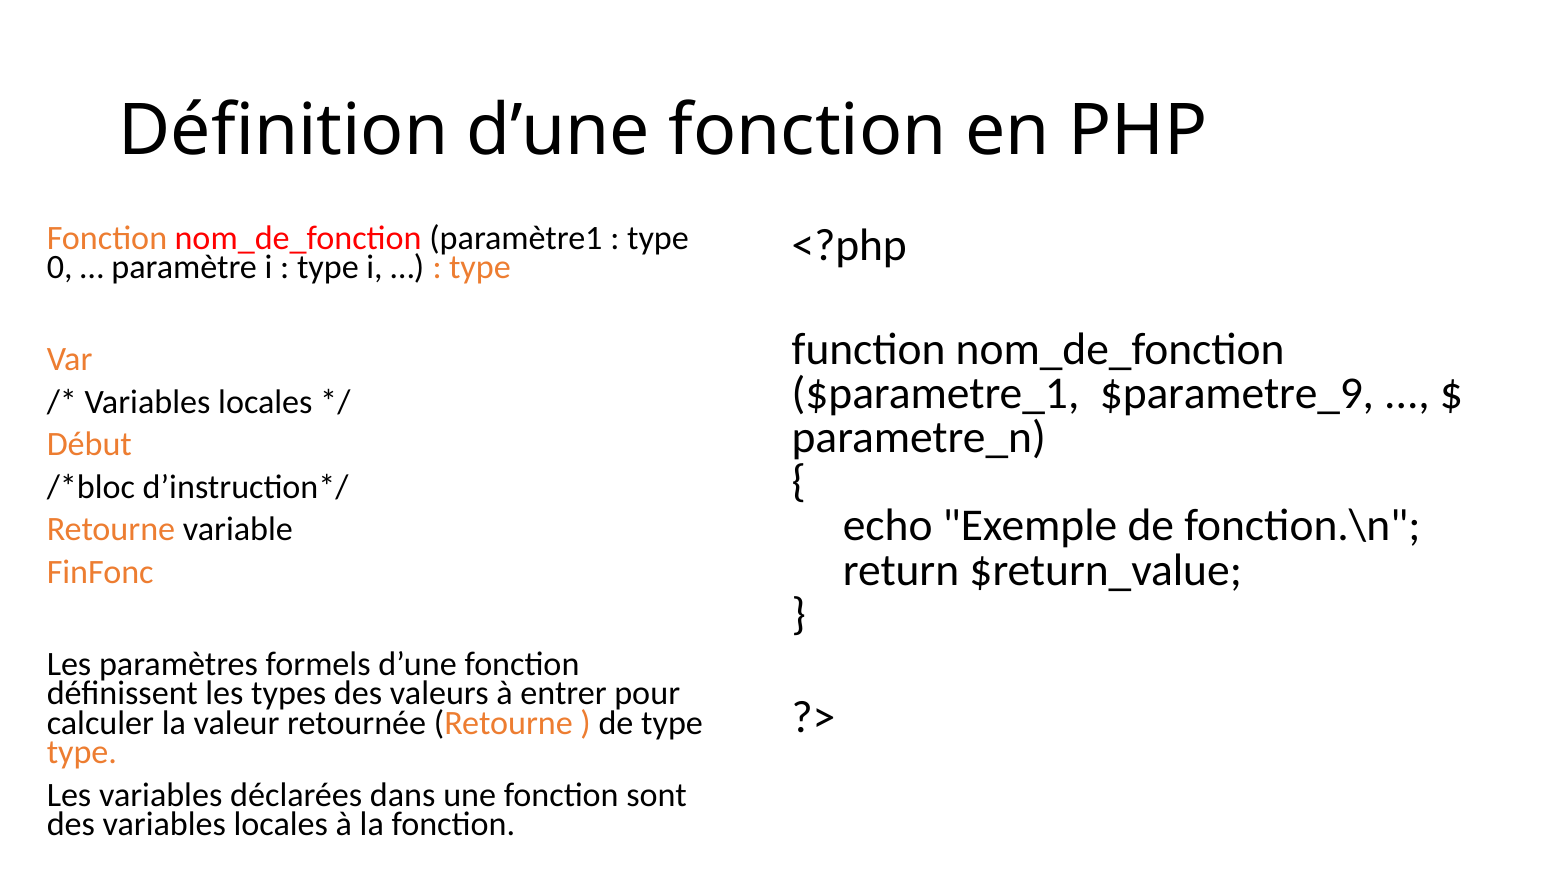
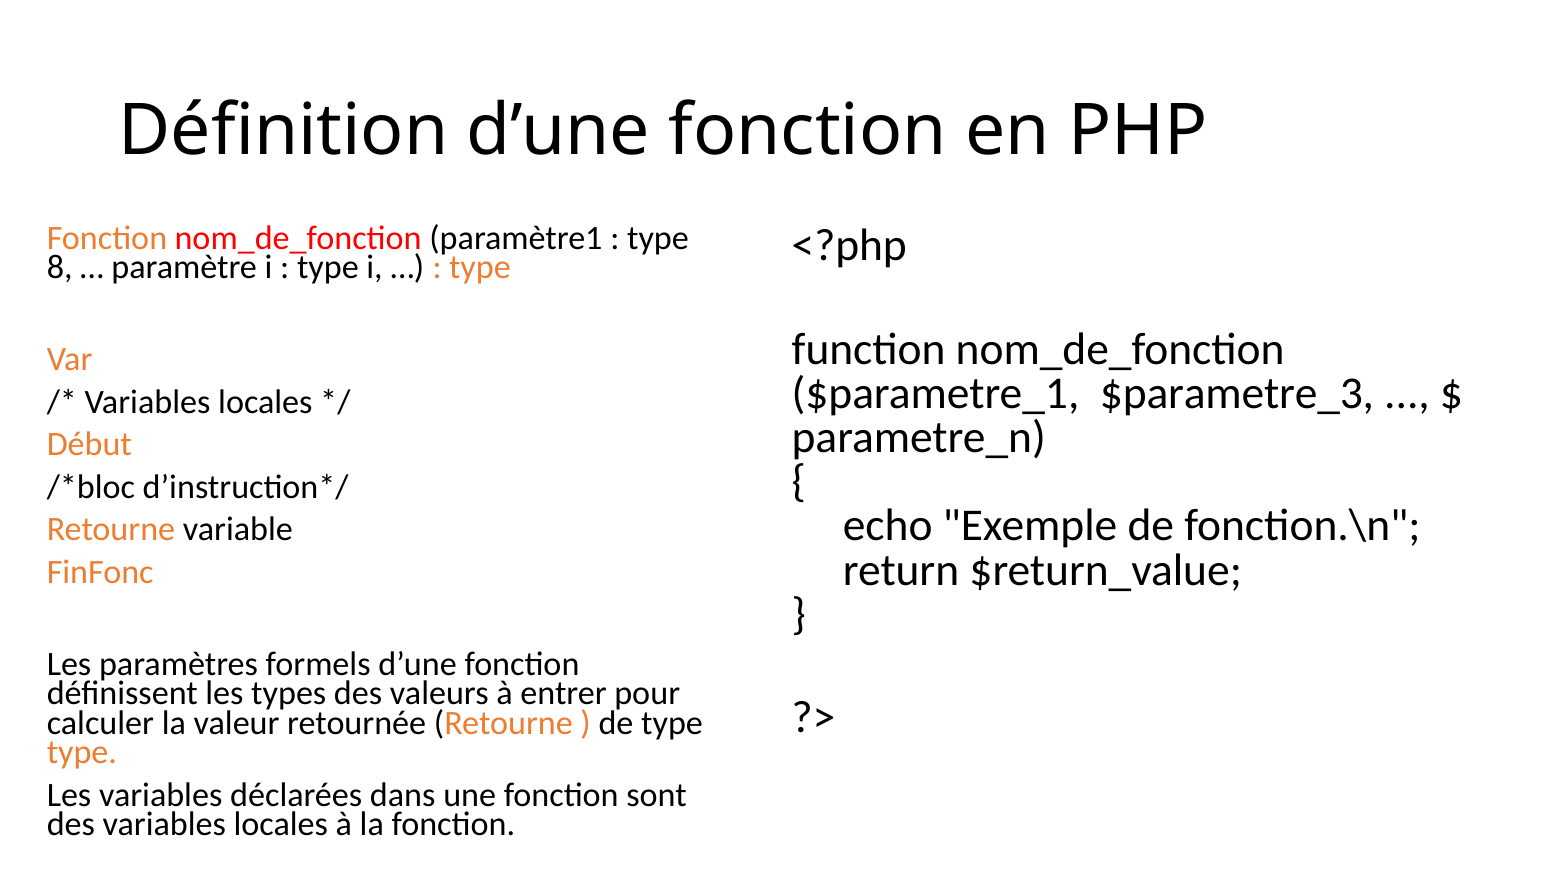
0: 0 -> 8 (60, 267)
$parametre_9: $parametre_9 -> $parametre_3 (1237, 393)
